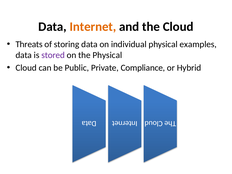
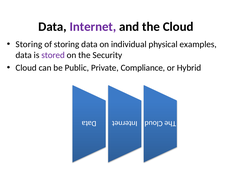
Internet colour: orange -> purple (93, 27)
Threats: Threats -> Storing (29, 44)
the Physical: Physical -> Security (107, 55)
